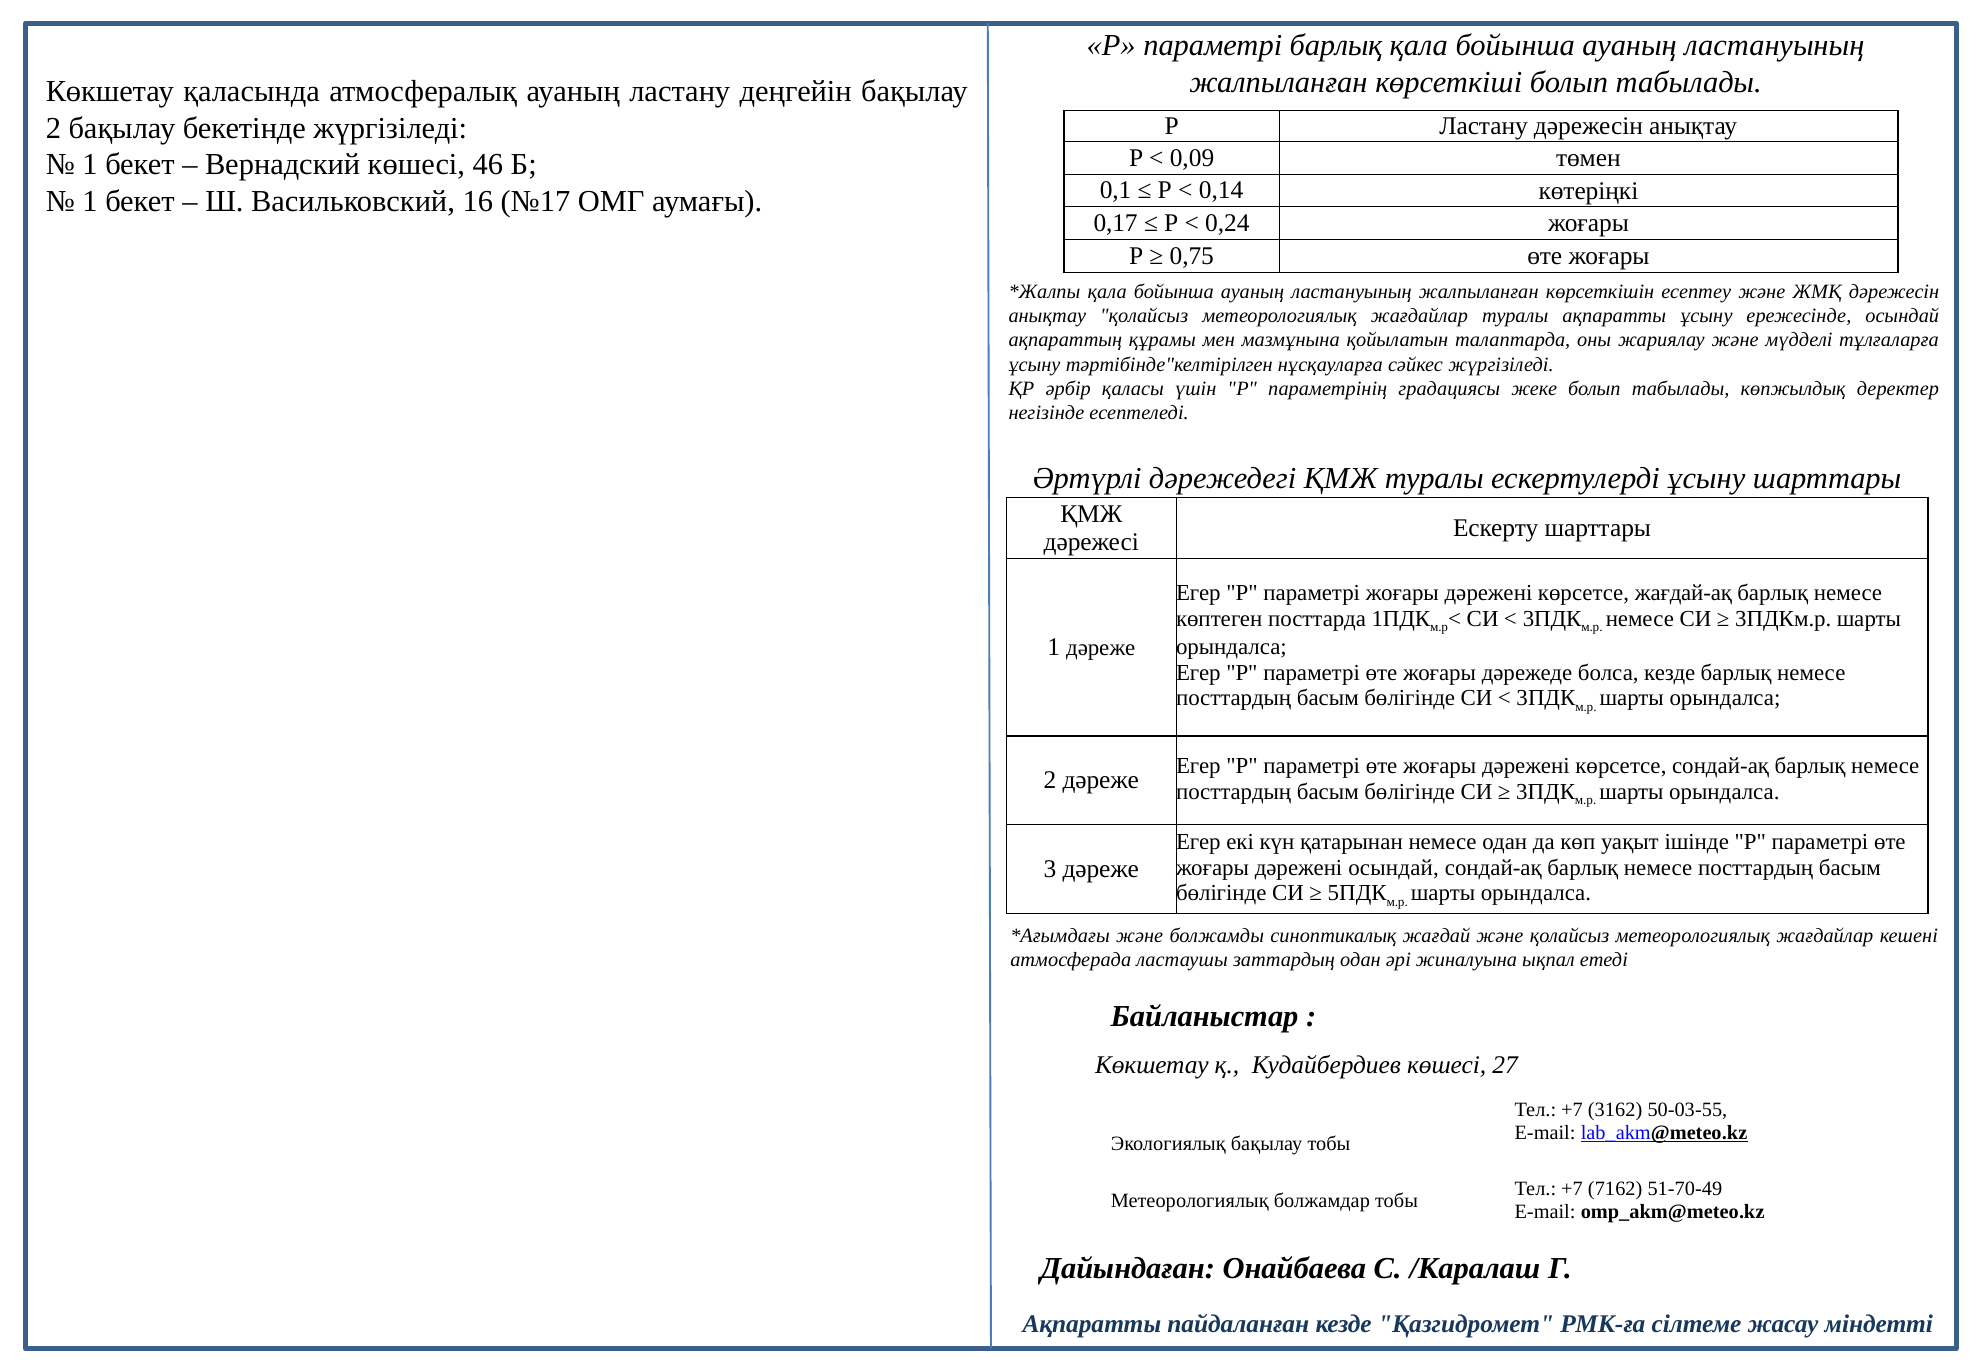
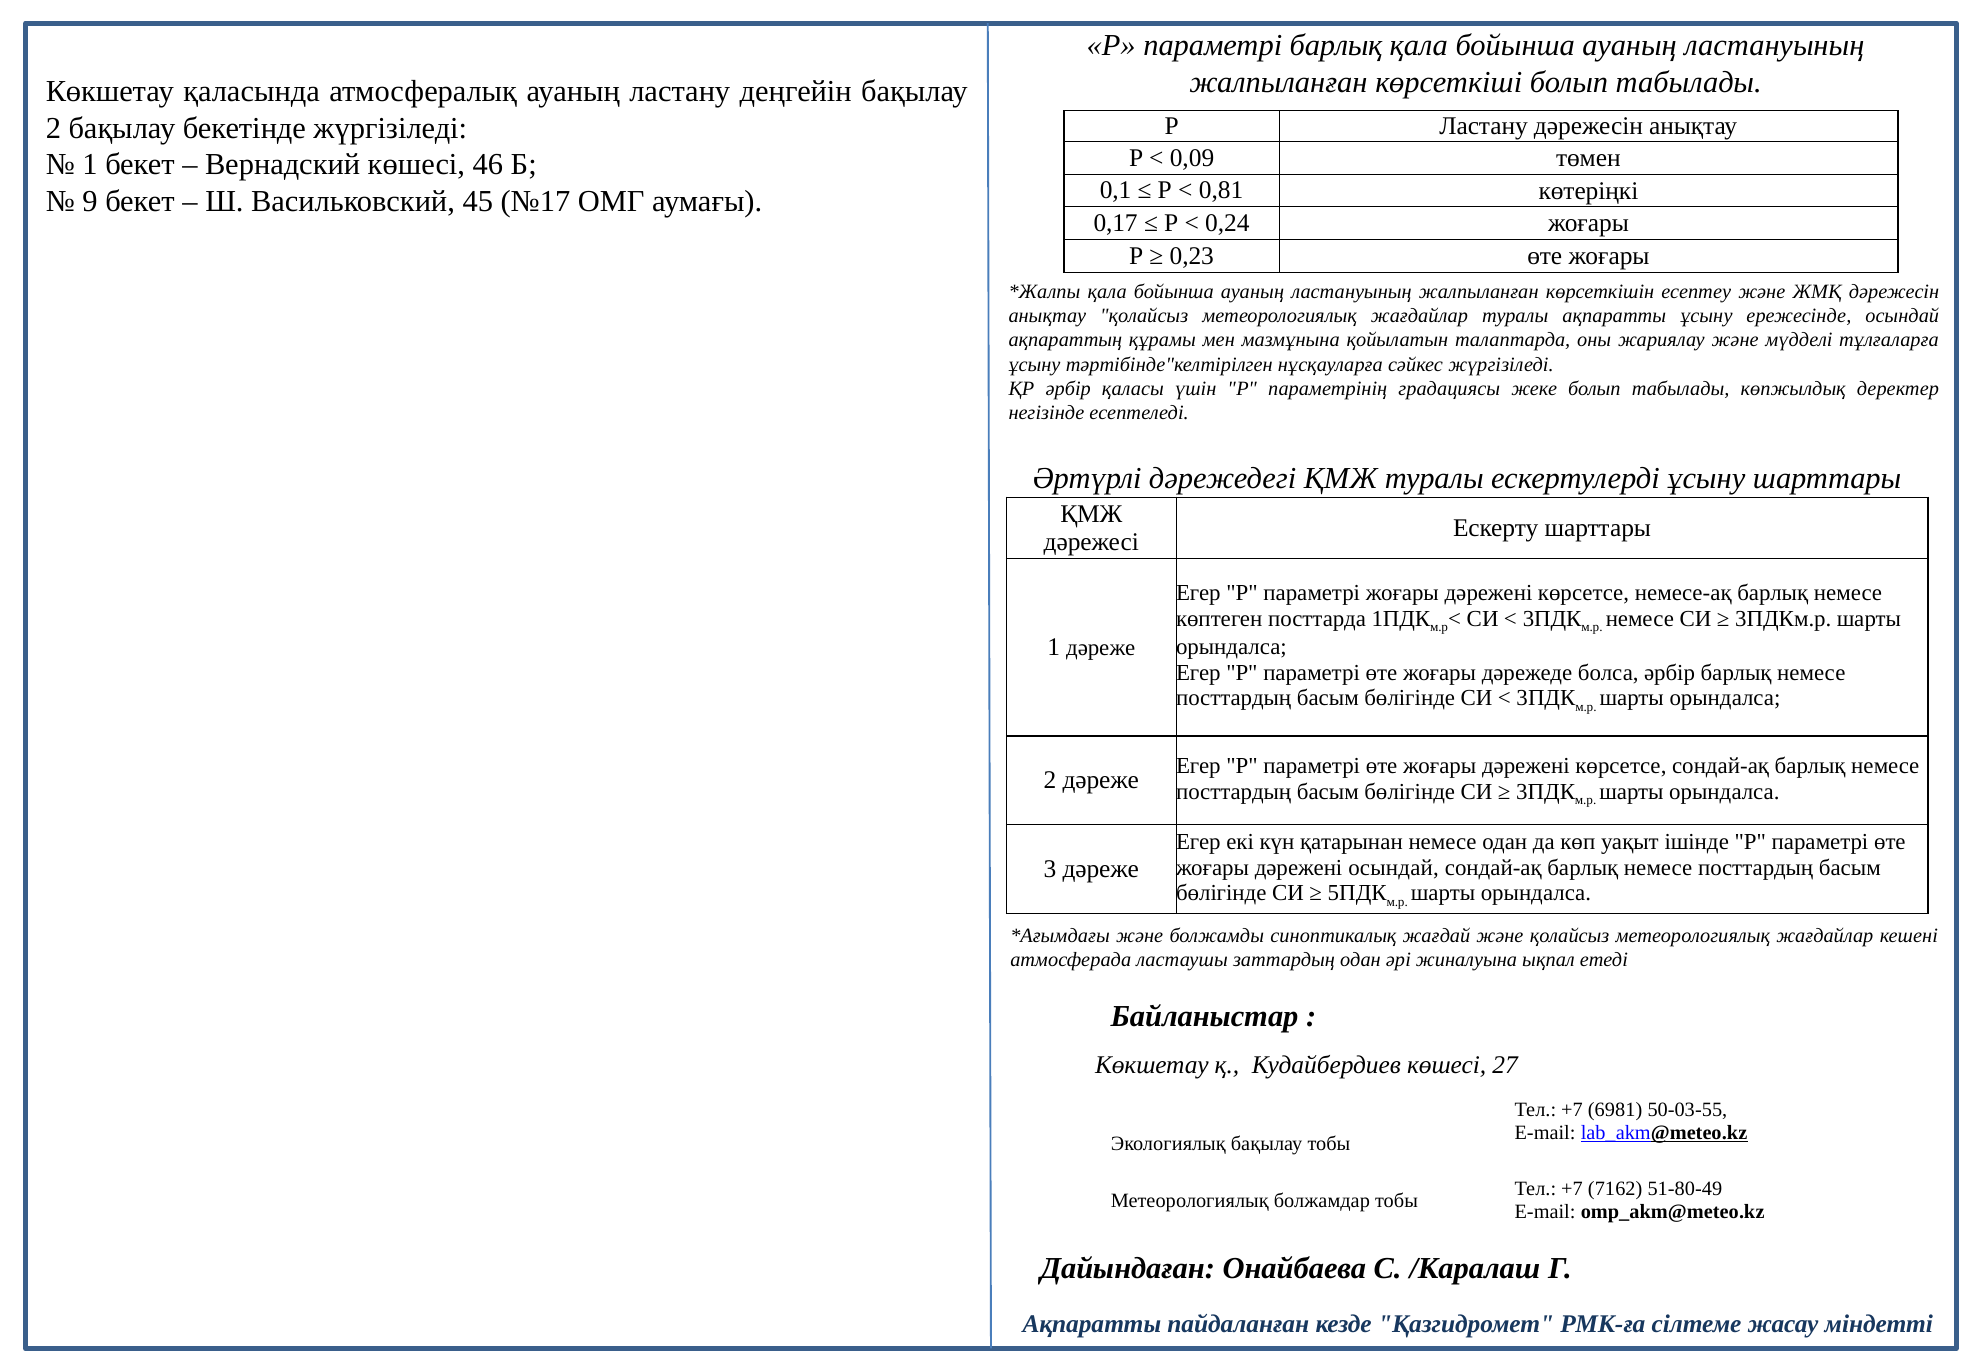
0,14: 0,14 -> 0,81 (1221, 190)
1: 1 -> 9 (90, 201)
16: 16 -> 45 (478, 201)
0,75: 0,75 -> 0,23 (1192, 256)
жағдай-ақ: жағдай-ақ -> немесе-ақ (1683, 593)
болса кезде: кезде -> әрбір (1670, 673)
3162: 3162 -> 6981 (1615, 1110)
51-70-49: 51-70-49 -> 51-80-49 (1685, 1189)
